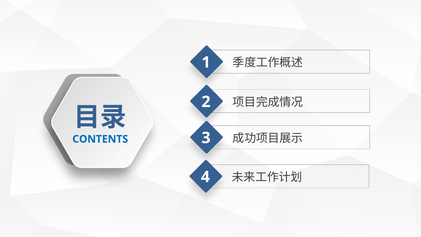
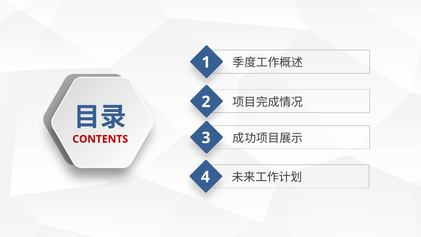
CONTENTS colour: blue -> red (100, 139)
